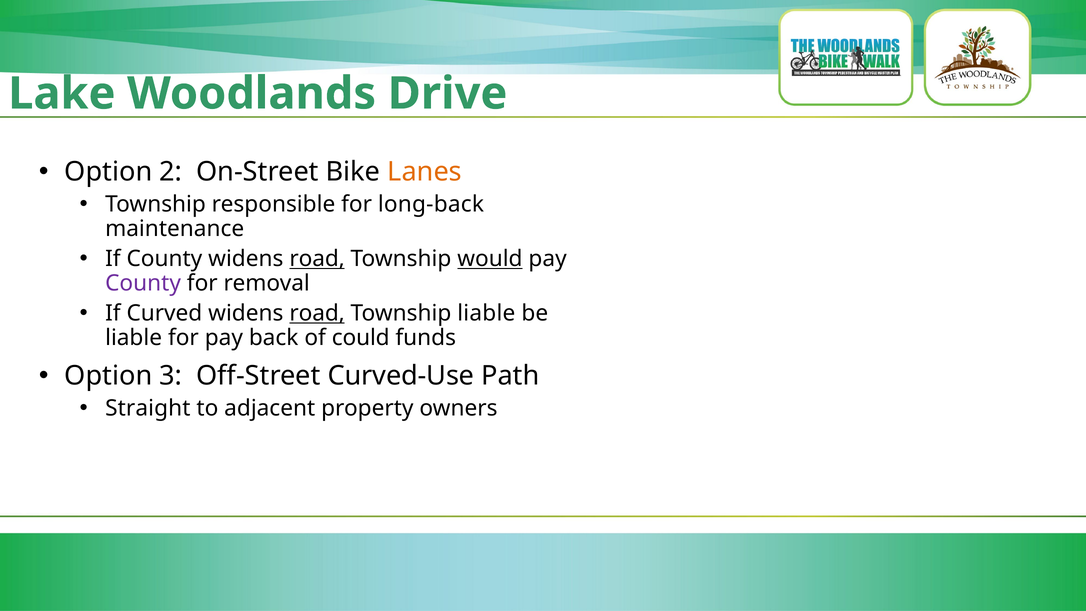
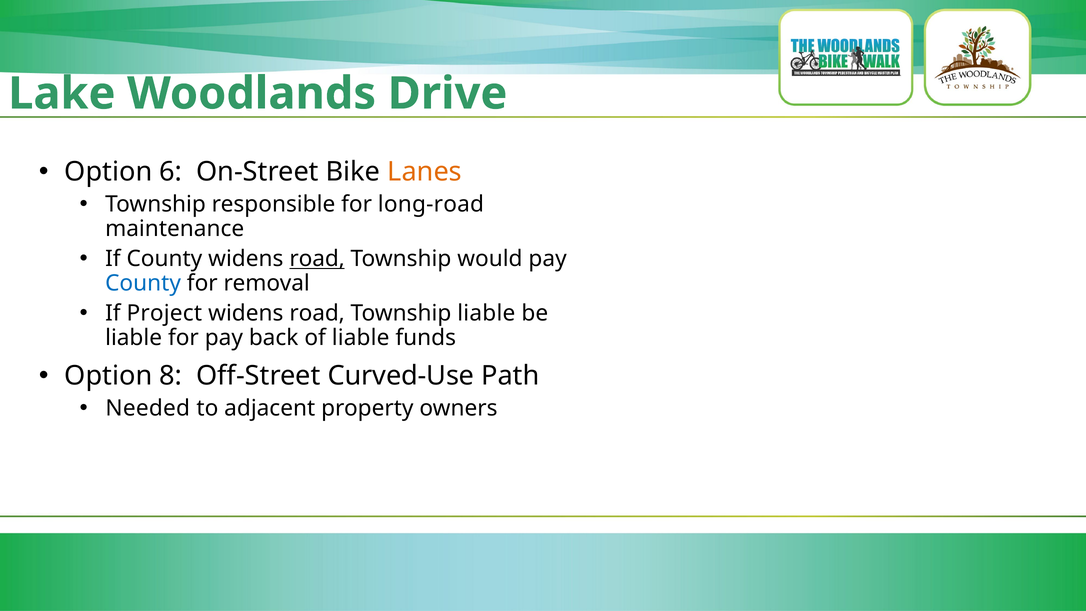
2: 2 -> 6 (171, 172)
long-back: long-back -> long-road (431, 204)
would underline: present -> none (490, 259)
County colour: purple -> blue (143, 283)
Curved: Curved -> Project (164, 313)
road underline: present -> none (317, 313)
of could: could -> liable (361, 338)
3: 3 -> 8 (171, 376)
Straight: Straight -> Needed (148, 408)
